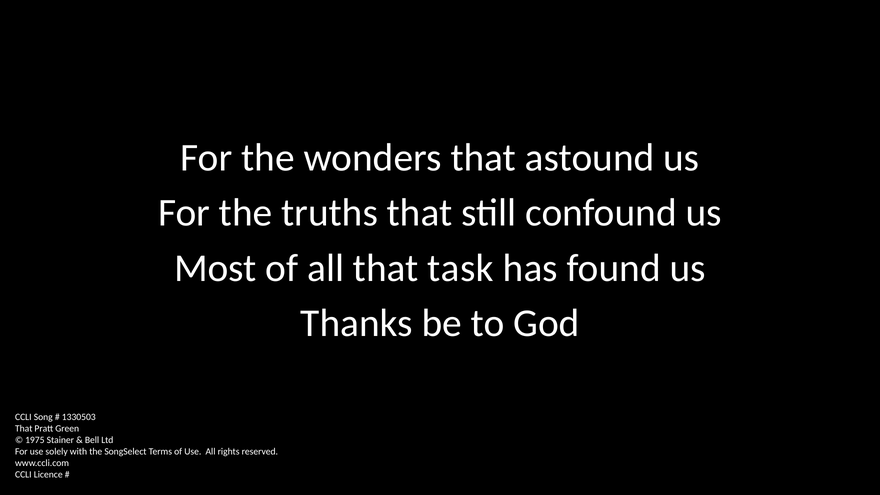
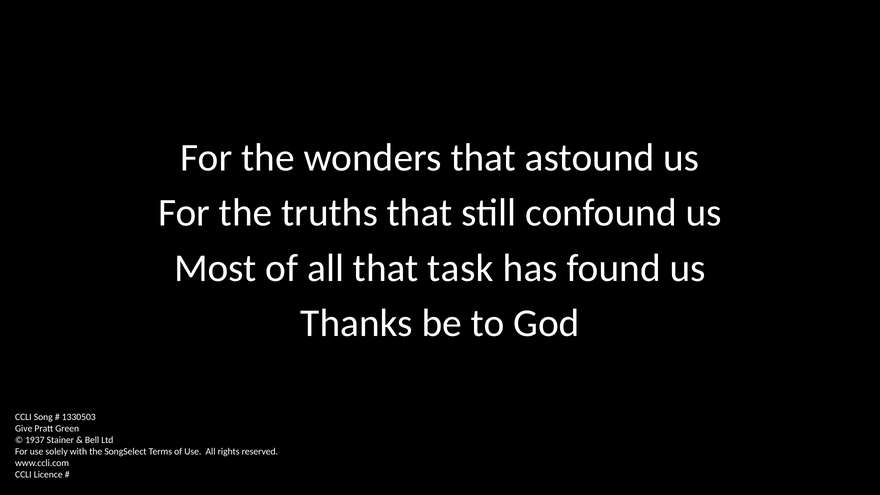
That: That -> Give (24, 429)
1975: 1975 -> 1937 (35, 440)
